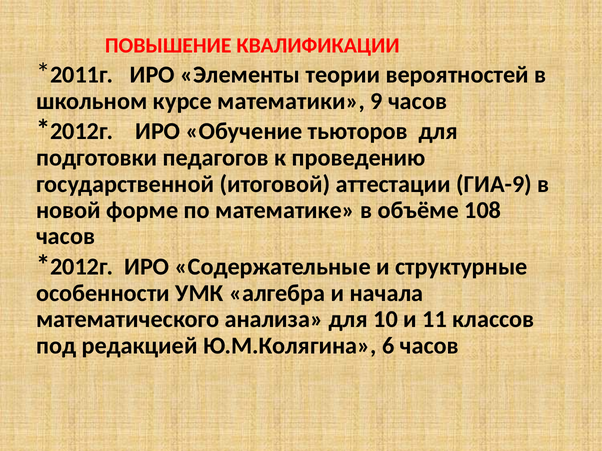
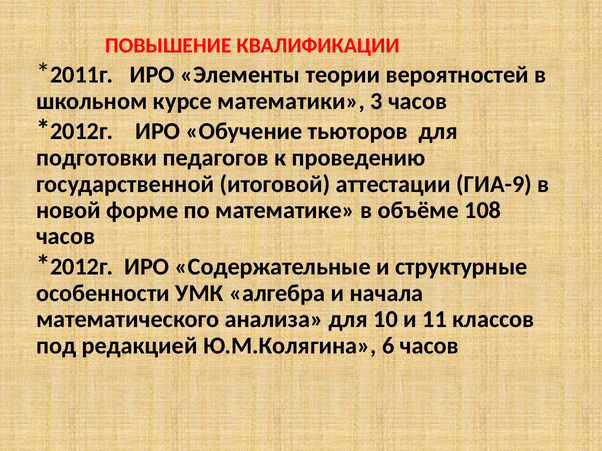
9: 9 -> 3 (376, 101)
